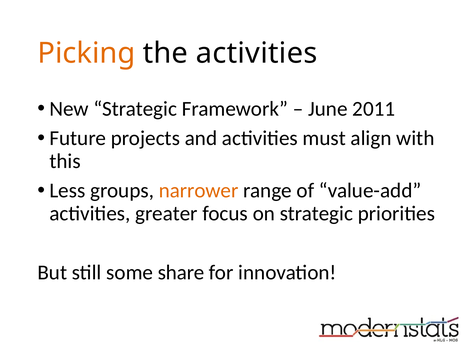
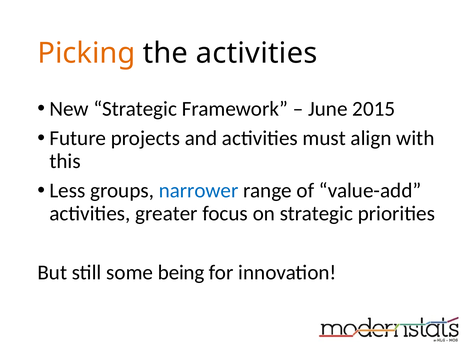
2011: 2011 -> 2015 (374, 109)
narrower colour: orange -> blue (199, 191)
share: share -> being (181, 272)
